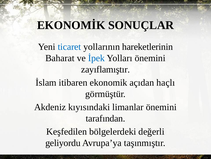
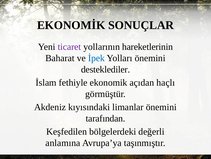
ticaret colour: blue -> purple (69, 47)
zayıflamıştır: zayıflamıştır -> desteklediler (106, 69)
itibaren: itibaren -> fethiyle (73, 82)
geliyordu: geliyordu -> anlamına (63, 142)
